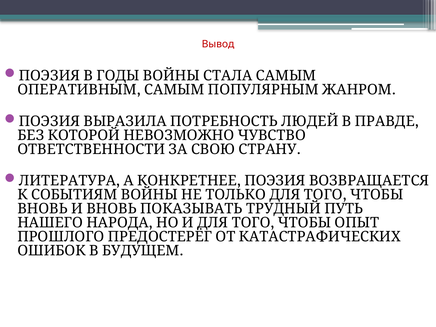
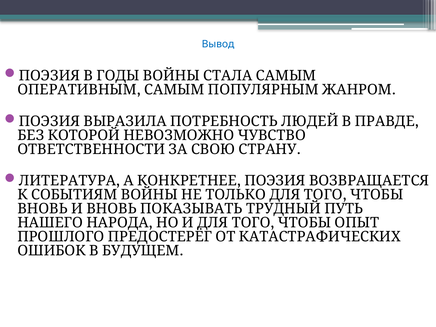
Вывод colour: red -> blue (218, 44)
